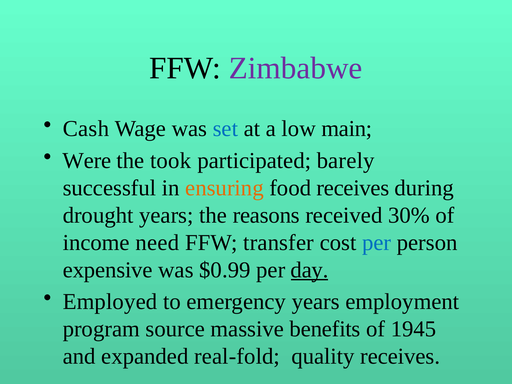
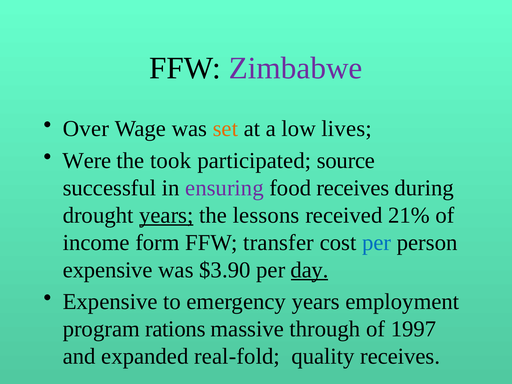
Cash: Cash -> Over (86, 129)
set colour: blue -> orange (225, 129)
main: main -> lives (347, 129)
barely: barely -> source (346, 161)
ensuring colour: orange -> purple (225, 188)
years underline: none -> present (166, 215)
reasons: reasons -> lessons (266, 215)
30%: 30% -> 21% (409, 215)
need: need -> form (157, 243)
$0.99: $0.99 -> $3.90 (225, 270)
Employed: Employed -> Expensive (110, 302)
source: source -> rations (175, 329)
benefits: benefits -> through (325, 329)
1945: 1945 -> 1997 (413, 329)
